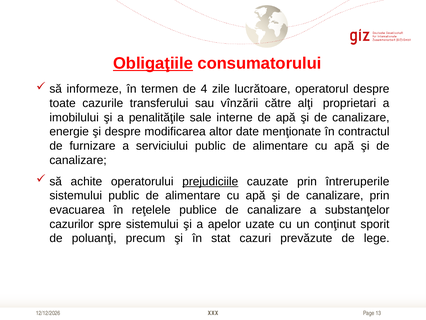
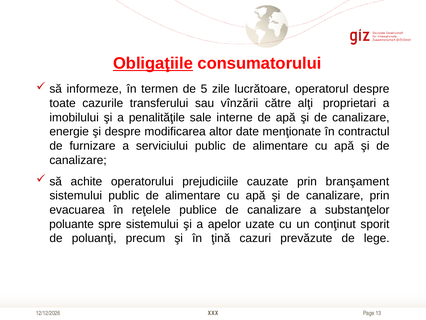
4: 4 -> 5 (204, 89)
prejudiciile underline: present -> none (210, 181)
întreruperile: întreruperile -> branşament (357, 181)
cazurilor: cazurilor -> poluante (72, 224)
stat: stat -> ţină (221, 238)
